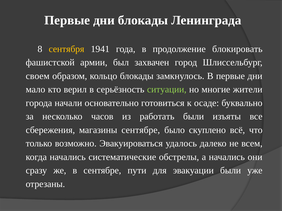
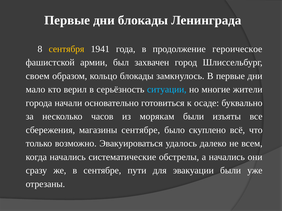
блокировать: блокировать -> героическое (237, 49)
ситуации colour: light green -> light blue (167, 90)
работать: работать -> морякам (157, 117)
